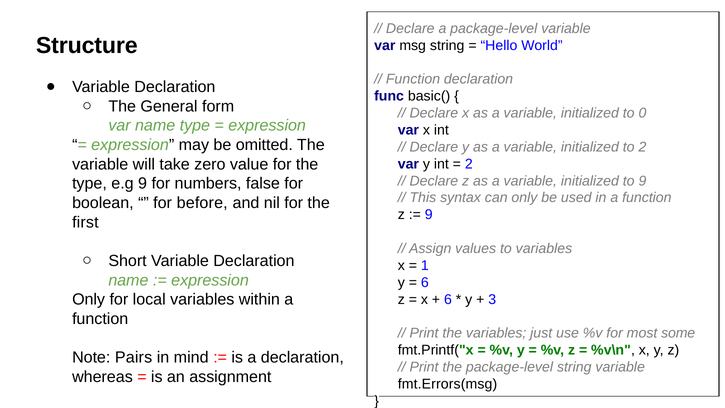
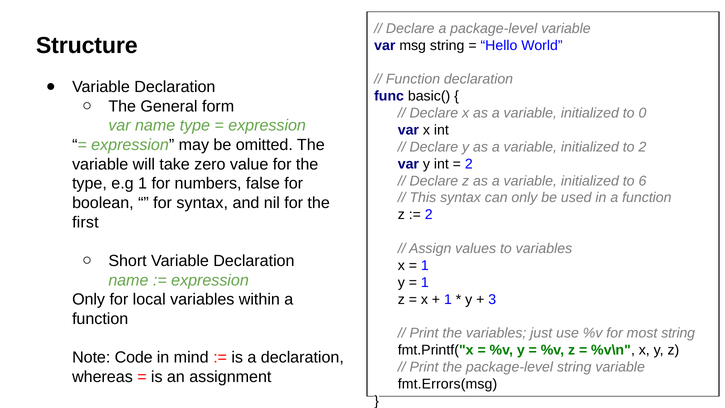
to 9: 9 -> 6 (642, 181)
e.g 9: 9 -> 1 (143, 184)
for before: before -> syntax (202, 203)
9: 9 -> 2 (429, 215)
6: 6 -> 1 (425, 282)
6: 6 -> 1 (448, 299)
most some: some -> string (678, 333)
Pairs: Pairs -> Code (134, 357)
